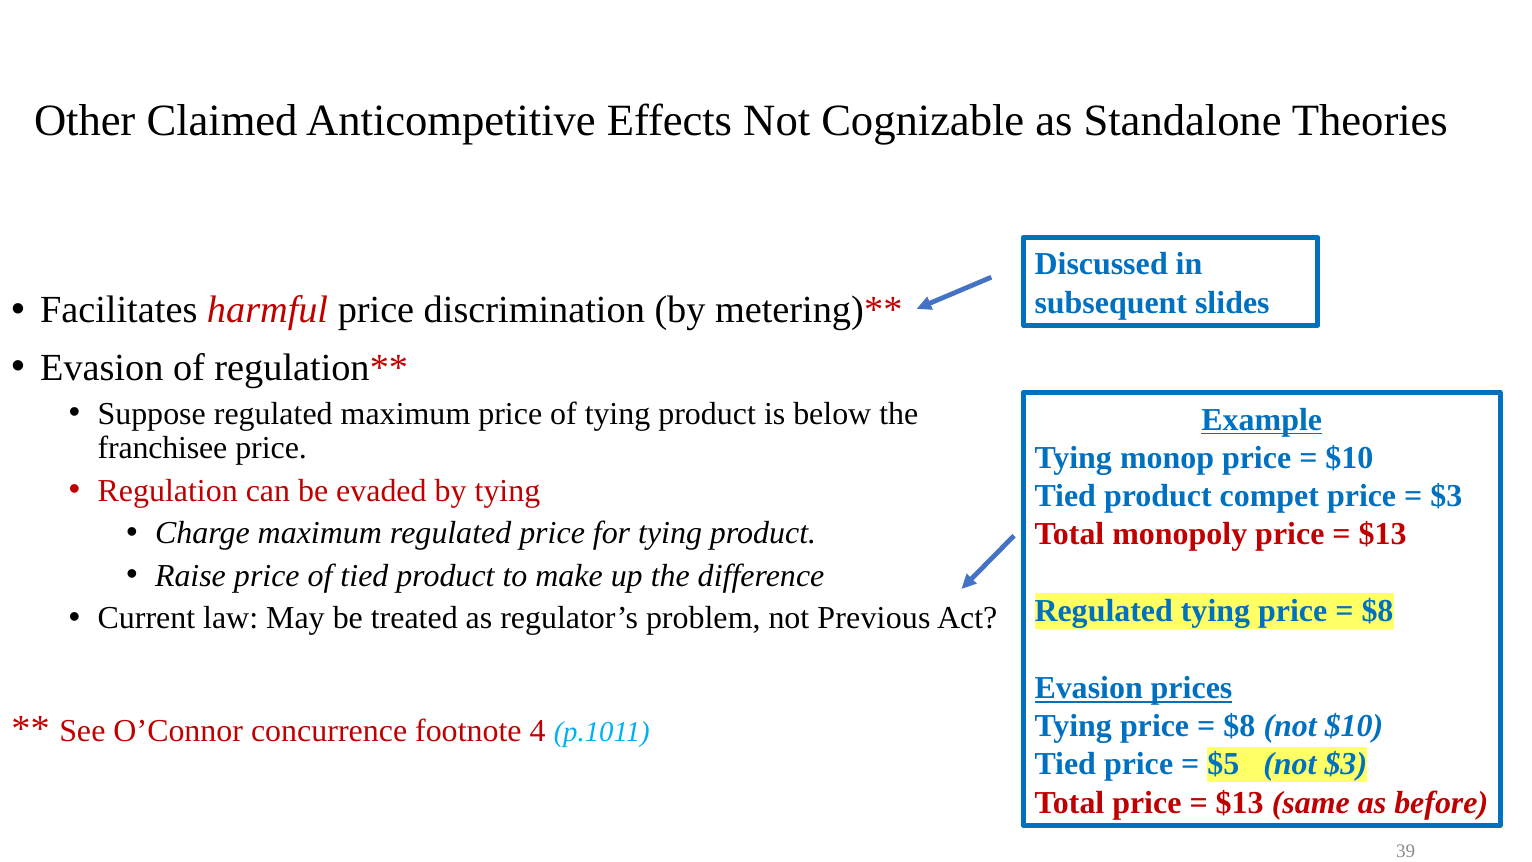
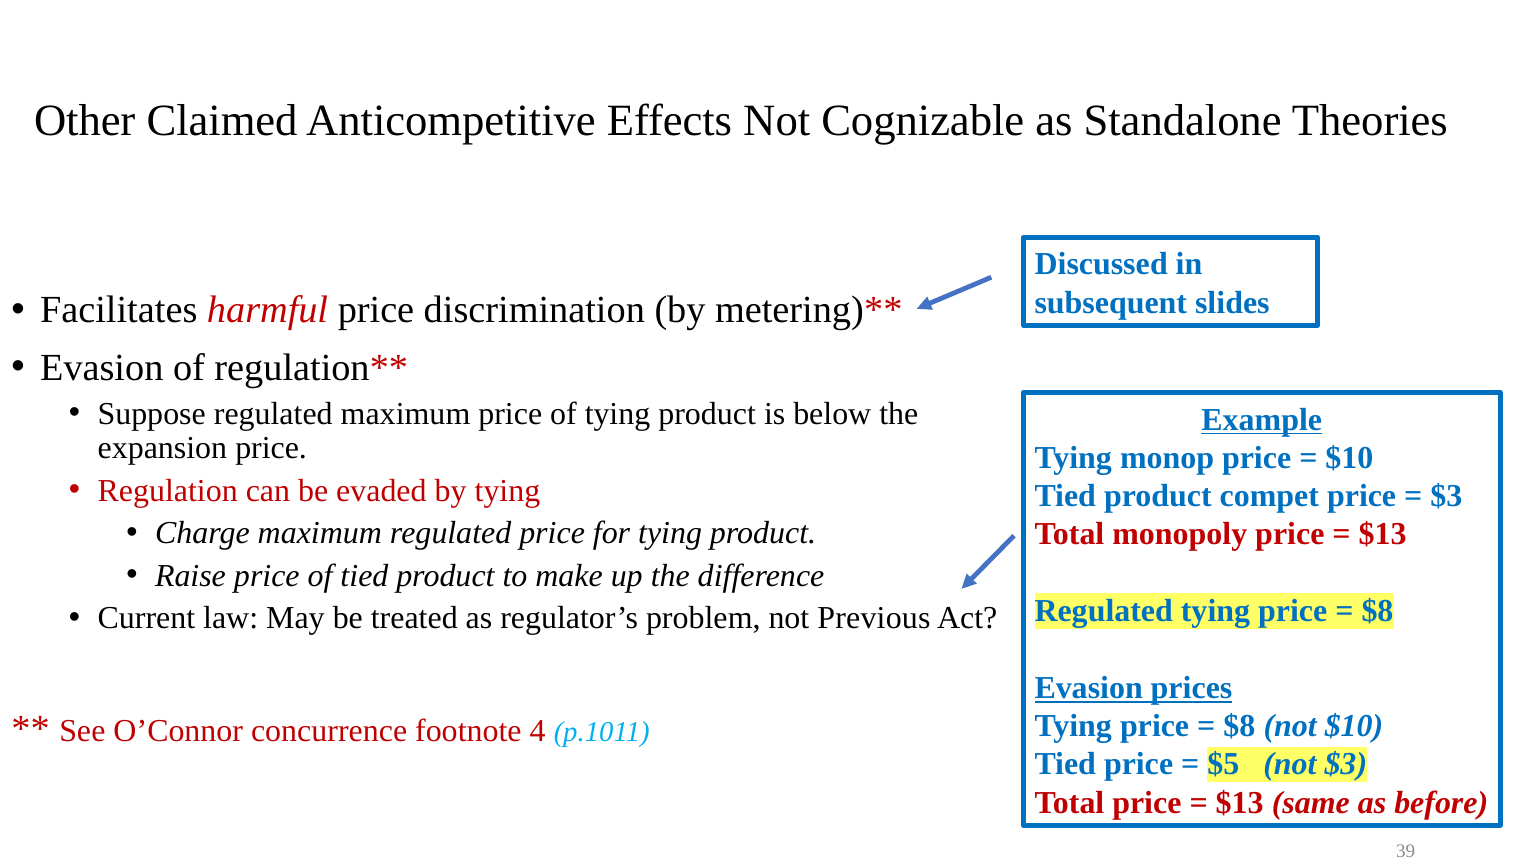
franchisee: franchisee -> expansion (162, 448)
